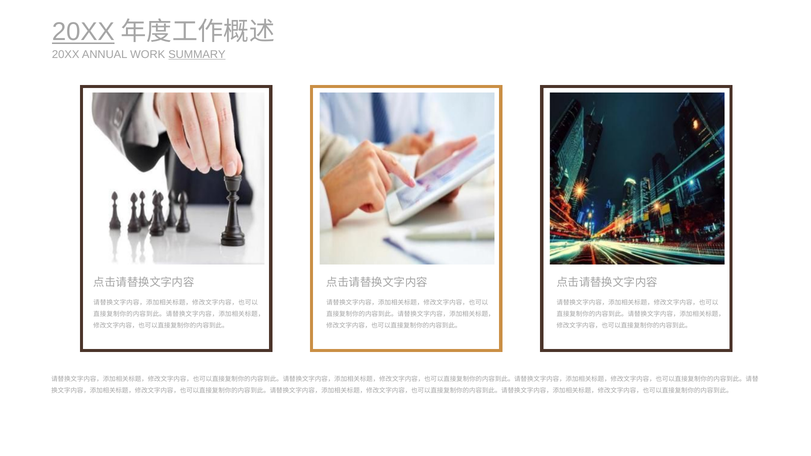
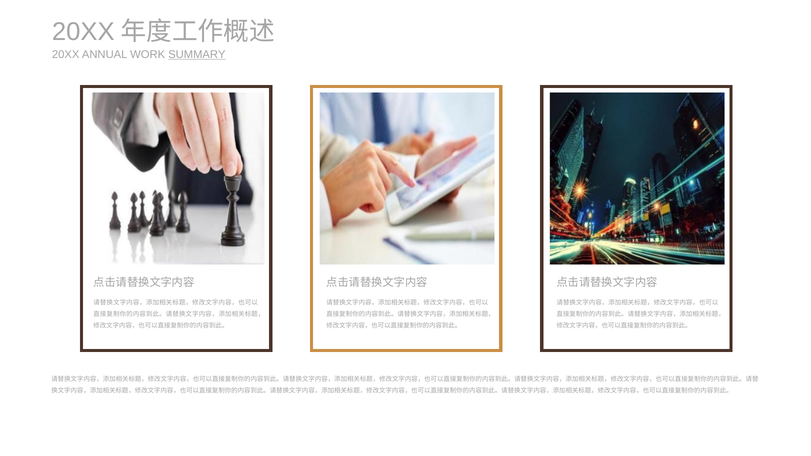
20XX underline: present -> none (83, 32)
